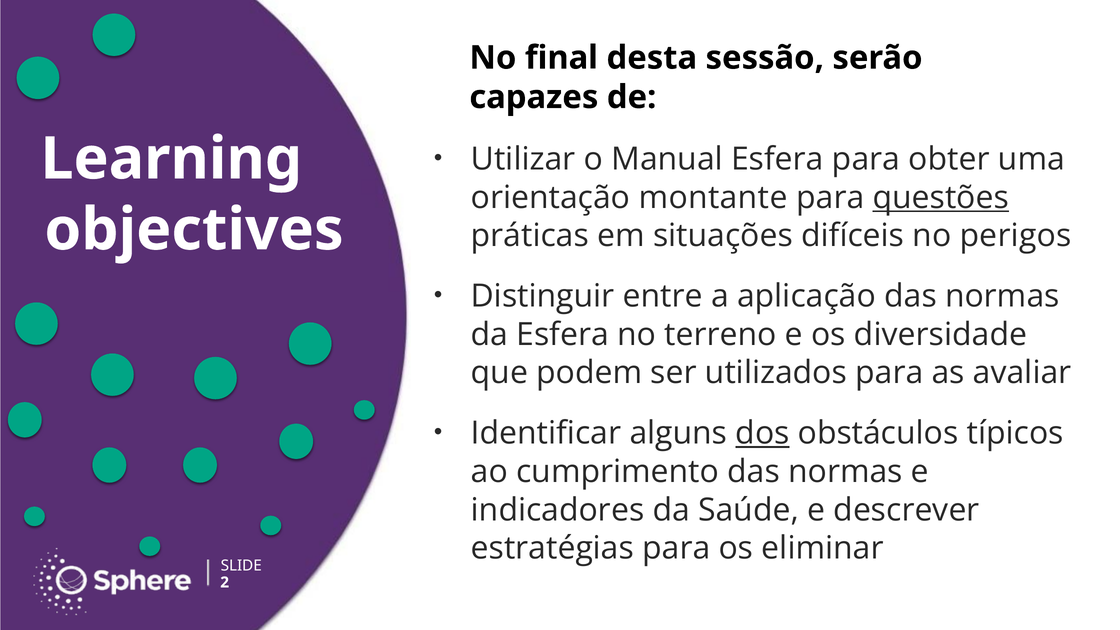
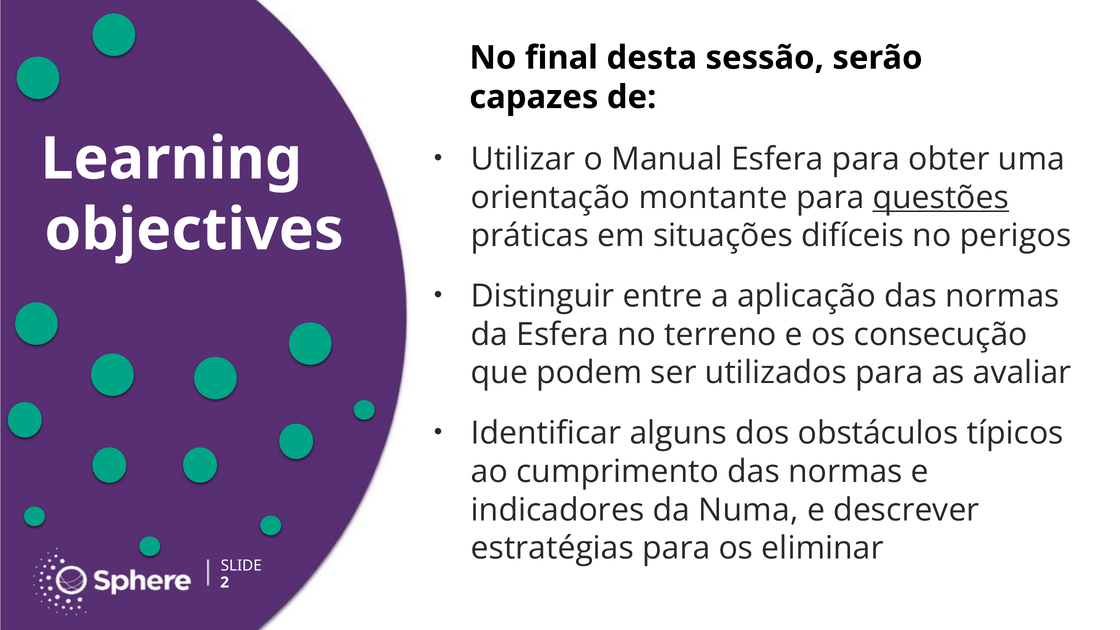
diversidade: diversidade -> consecução (941, 335)
dos underline: present -> none (762, 433)
Saúde: Saúde -> Numa (748, 510)
